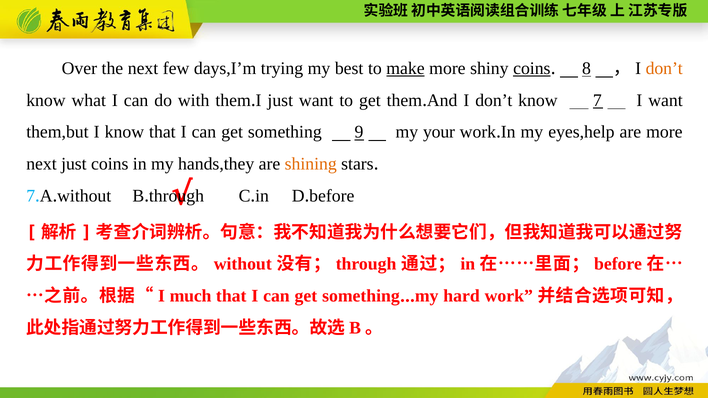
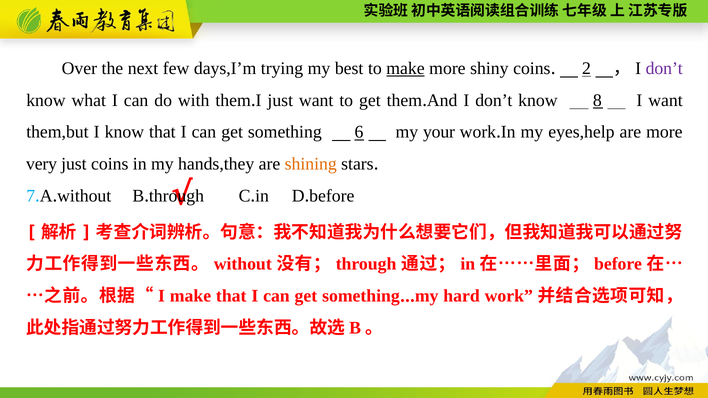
coins underline: present -> none (532, 68)
8: 8 -> 2 (586, 68)
don’t colour: orange -> purple (664, 68)
know 7: 7 -> 8 (597, 100)
9: 9 -> 6 (359, 132)
next: next -> very (42, 164)
I much: much -> make (190, 296)
